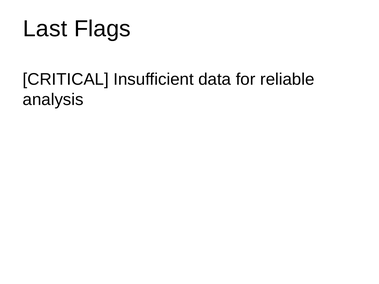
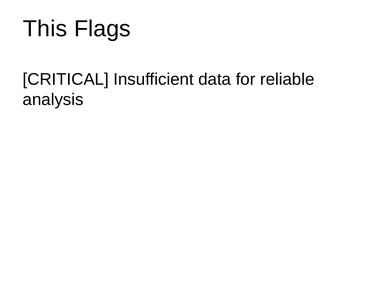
Last: Last -> This (45, 29)
